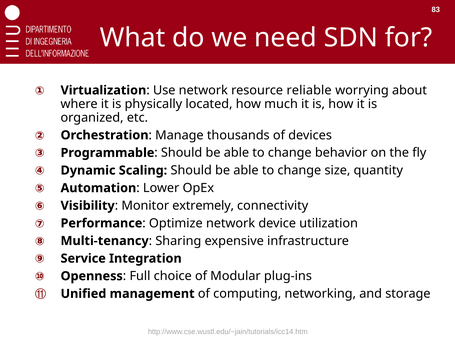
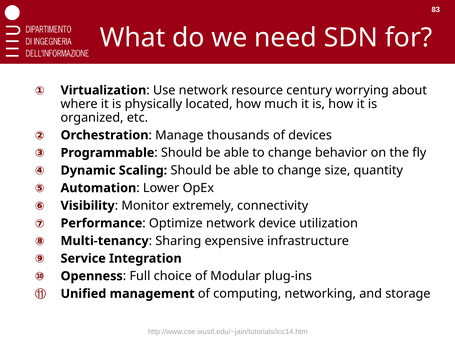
reliable: reliable -> century (309, 90)
